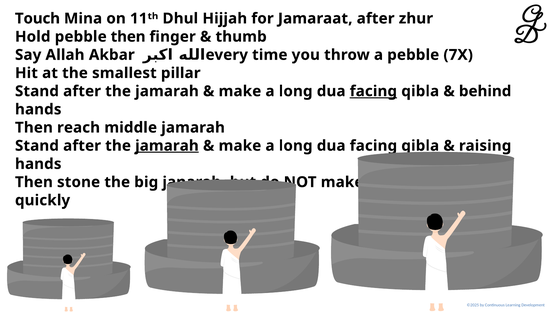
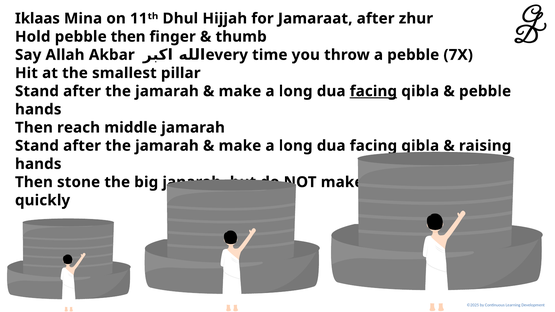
Touch: Touch -> Iklaas (37, 19)
behind: behind -> pebble (485, 91)
jamarah underline: present -> none (167, 146)
